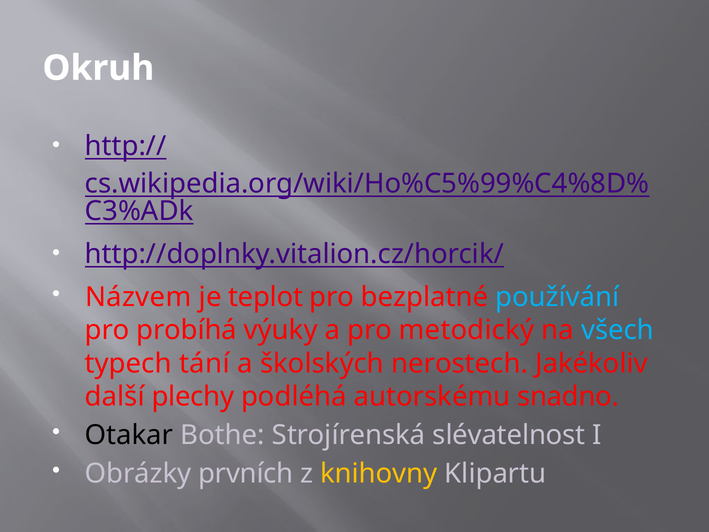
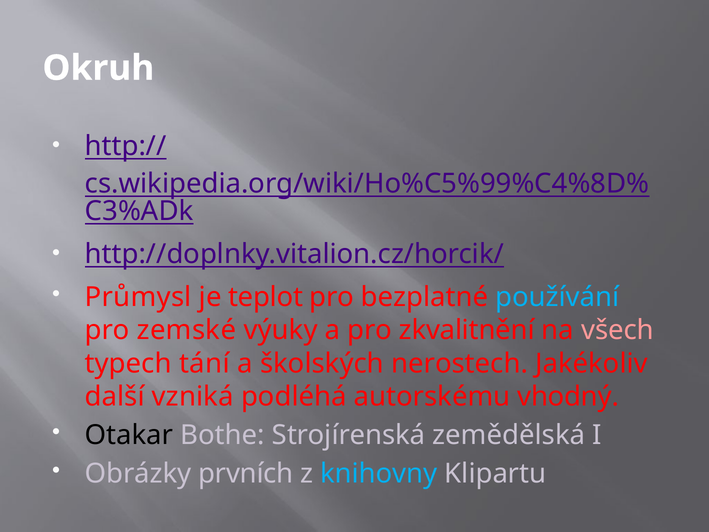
Názvem: Názvem -> Průmysl (138, 297)
probíhá: probíhá -> zemské (186, 330)
metodický: metodický -> zkvalitnění (467, 330)
všech colour: light blue -> pink (618, 330)
plechy: plechy -> vzniká (193, 396)
snadno: snadno -> vhodný (568, 396)
slévatelnost: slévatelnost -> zemědělská (509, 435)
knihovny colour: yellow -> light blue (379, 474)
